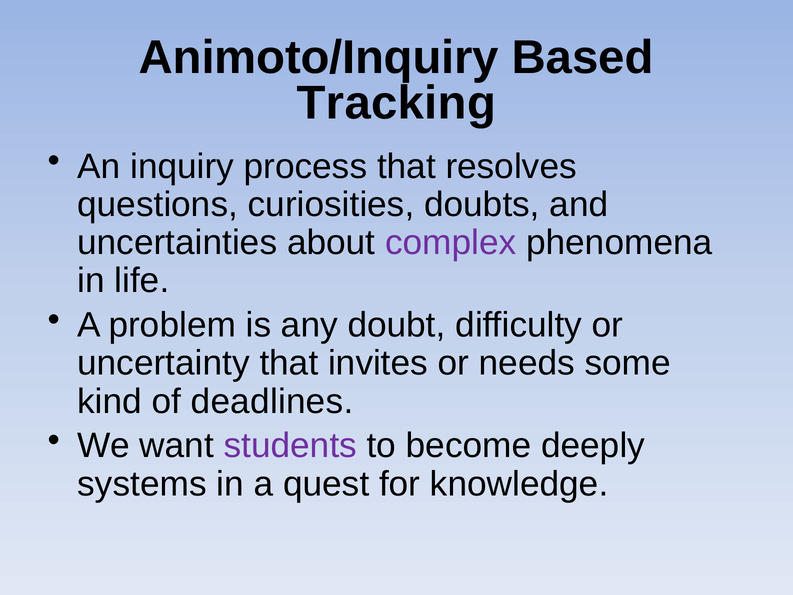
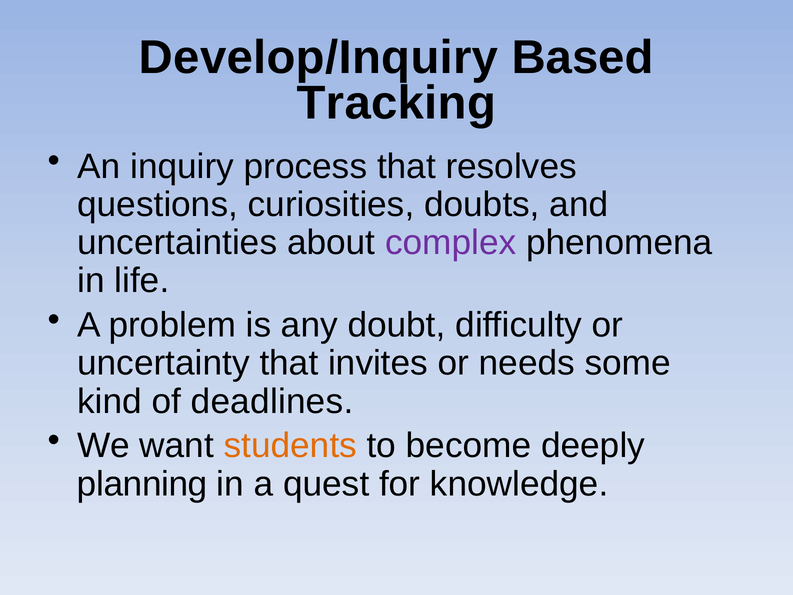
Animoto/Inquiry: Animoto/Inquiry -> Develop/Inquiry (319, 58)
students colour: purple -> orange (290, 446)
systems: systems -> planning (142, 484)
